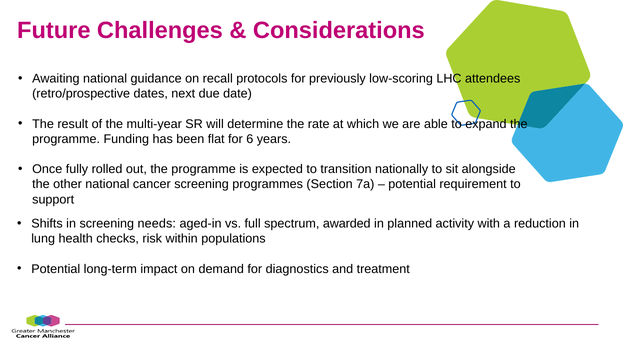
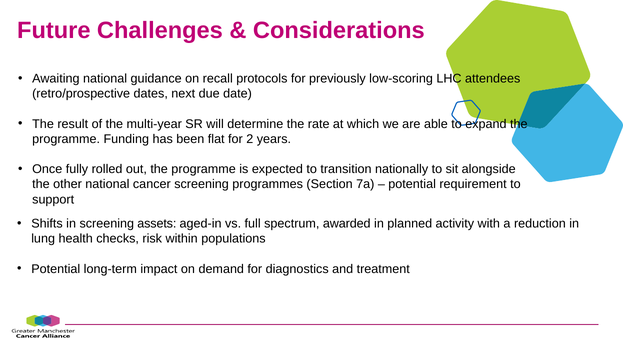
6: 6 -> 2 (250, 139)
needs: needs -> assets (157, 224)
